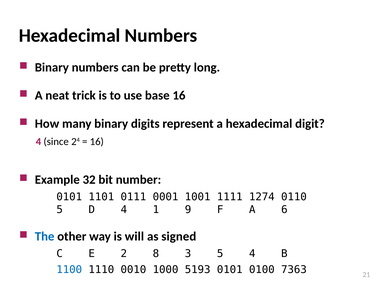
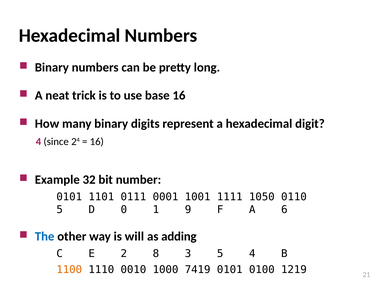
1274: 1274 -> 1050 (262, 197)
D 4: 4 -> 0 (124, 210)
signed: signed -> adding (179, 237)
1100 colour: blue -> orange (69, 270)
5193: 5193 -> 7419 (198, 270)
7363: 7363 -> 1219 (294, 270)
